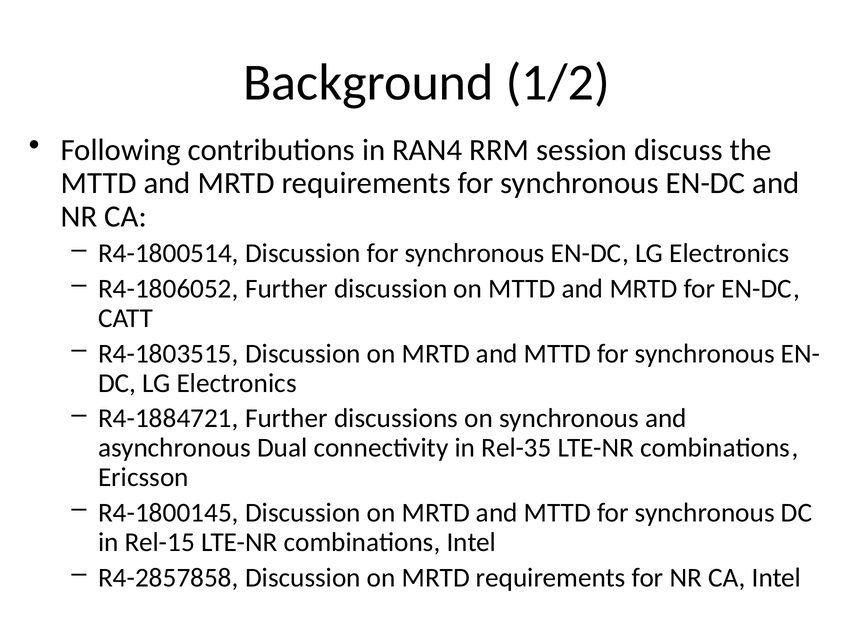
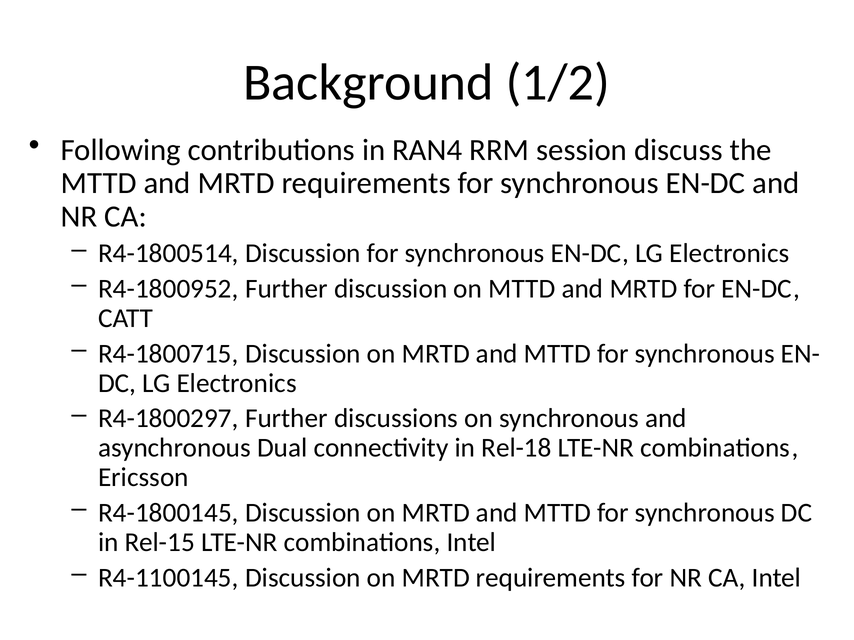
R4-1806052: R4-1806052 -> R4-1800952 (168, 289)
R4-1803515: R4-1803515 -> R4-1800715 (168, 354)
R4-1884721: R4-1884721 -> R4-1800297 (168, 419)
Rel-35: Rel-35 -> Rel-18 (516, 448)
R4-2857858: R4-2857858 -> R4-1100145 (168, 578)
